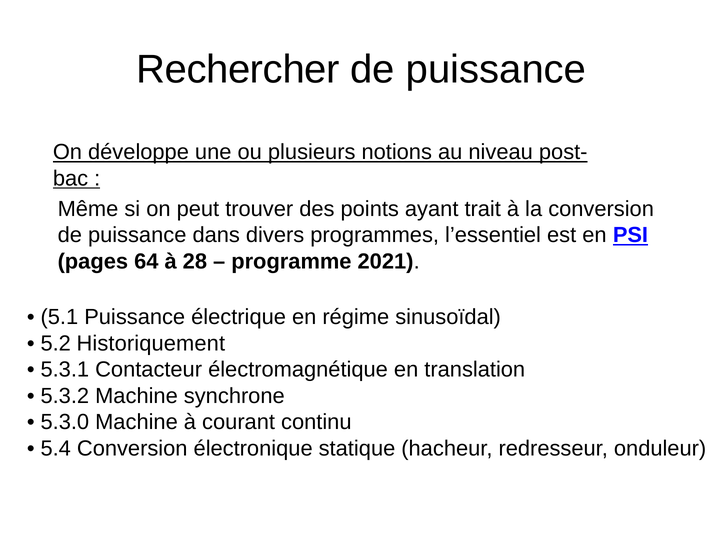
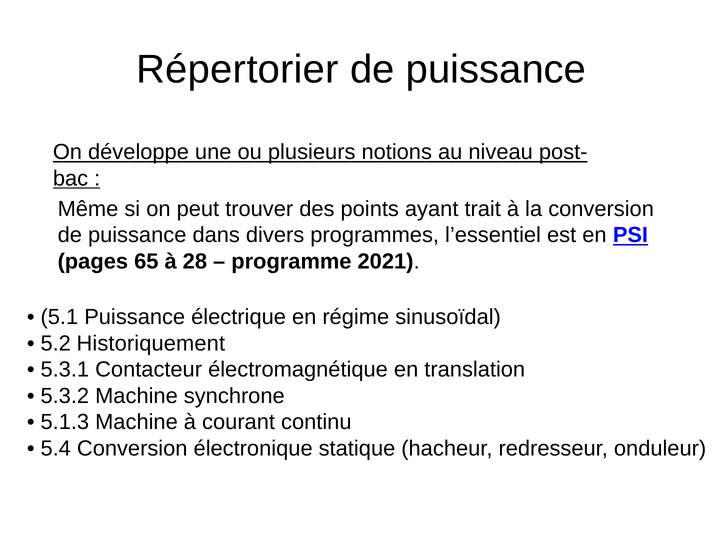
Rechercher: Rechercher -> Répertorier (238, 70)
64: 64 -> 65 (146, 261)
5.3.0: 5.3.0 -> 5.1.3 (65, 422)
